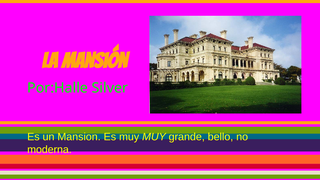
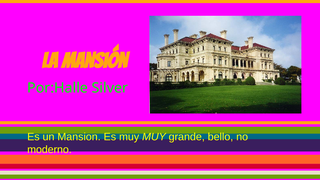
moderna: moderna -> moderno (49, 150)
